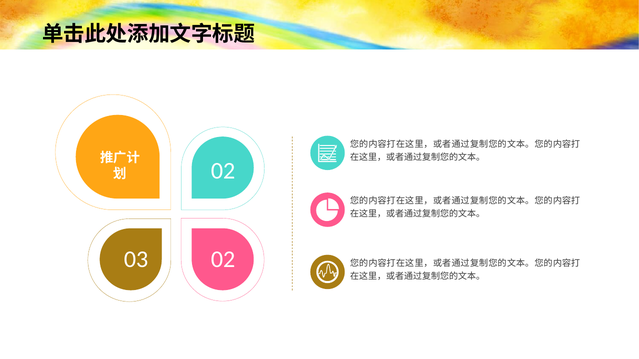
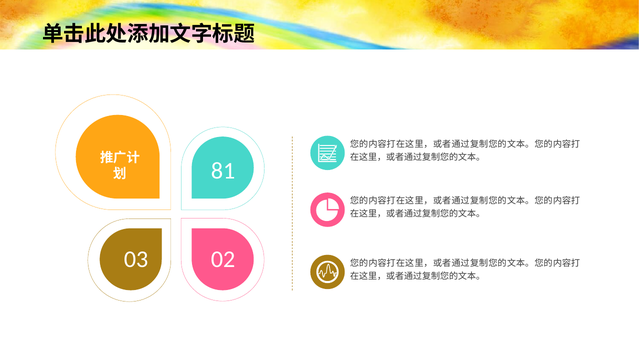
02: 02 -> 81 (223, 171)
